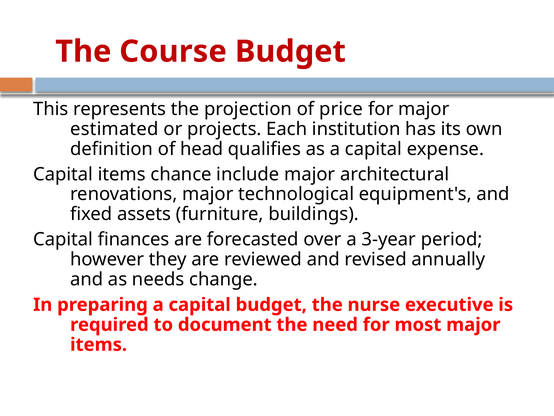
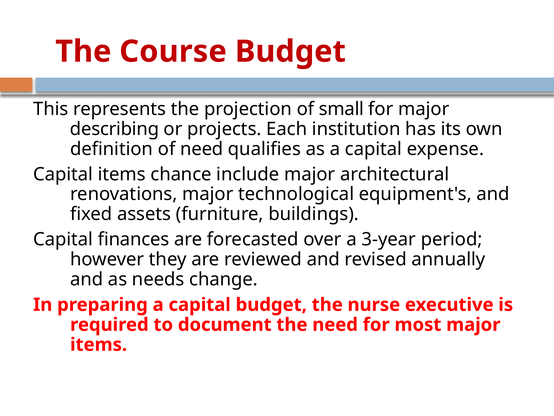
price: price -> small (341, 109)
estimated: estimated -> describing (115, 129)
of head: head -> need (202, 149)
